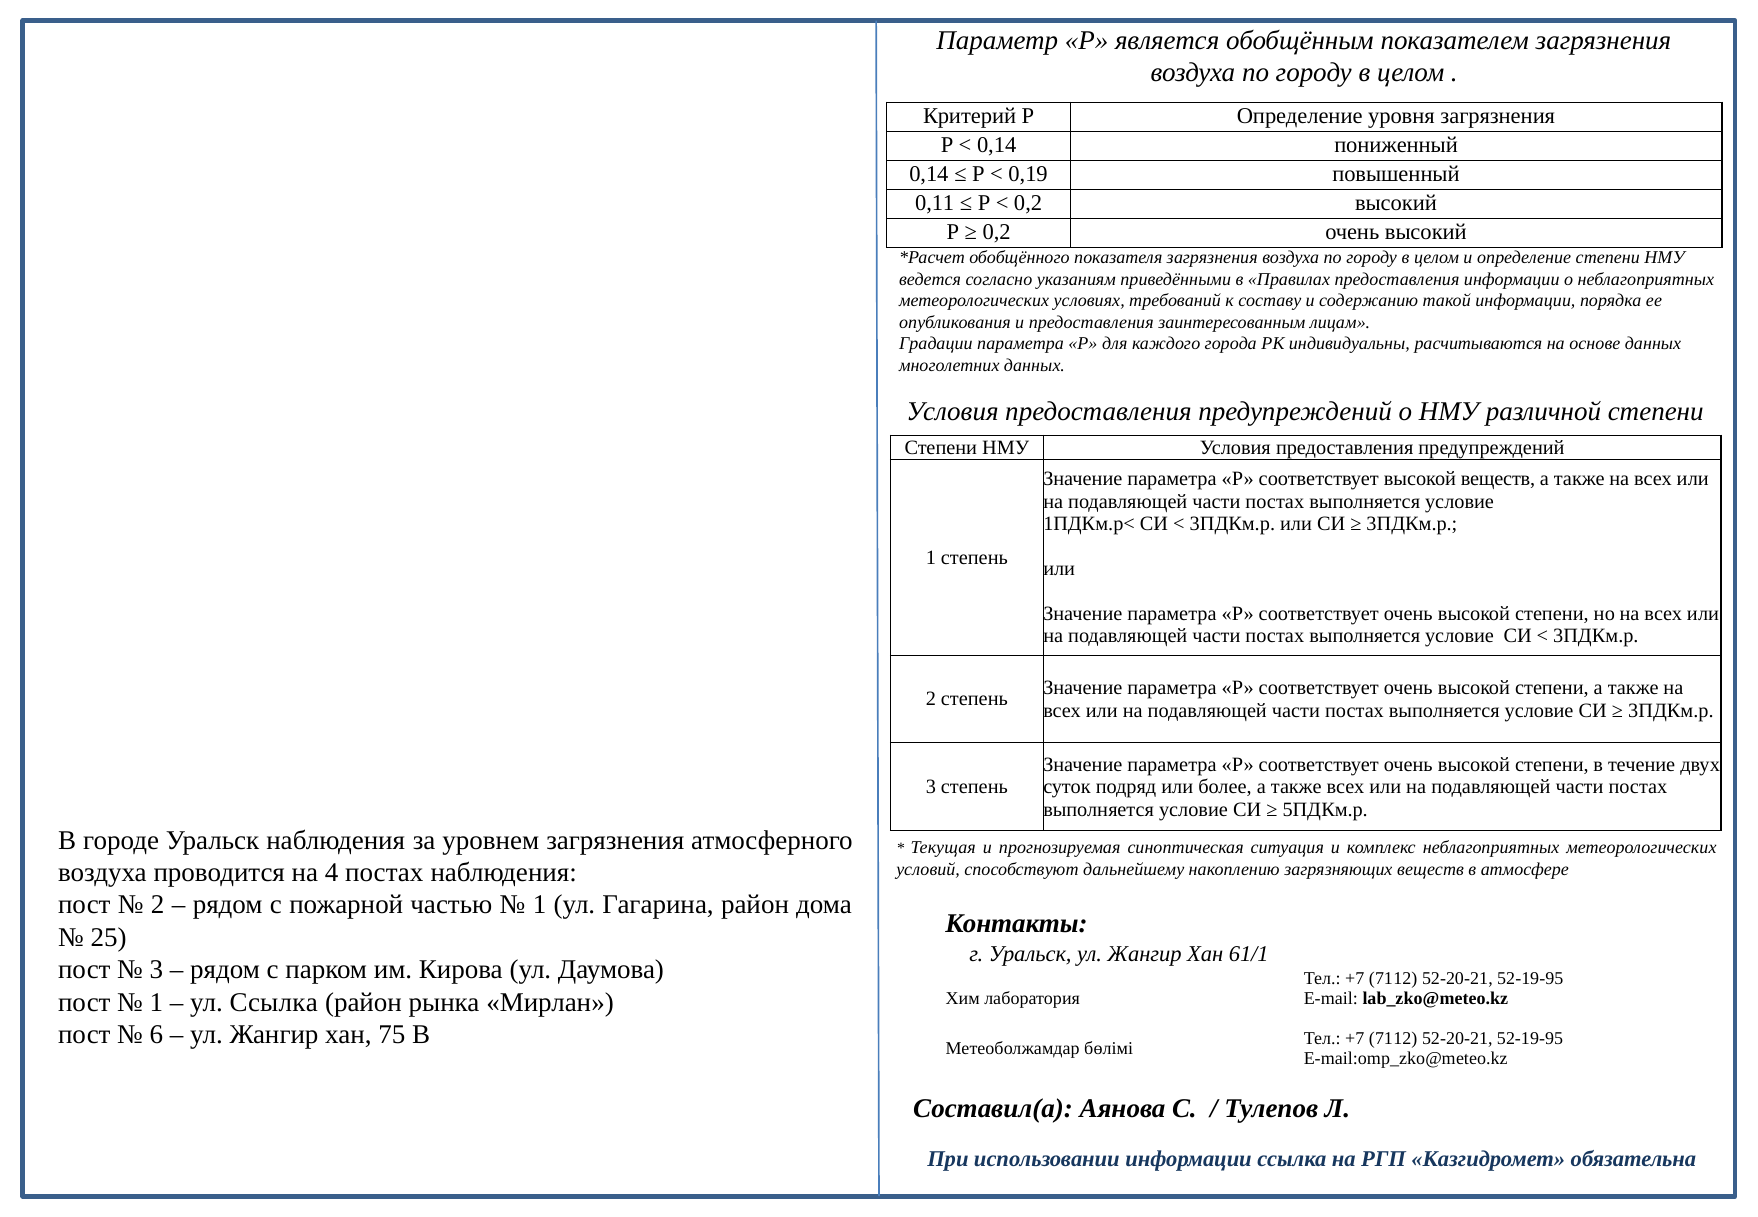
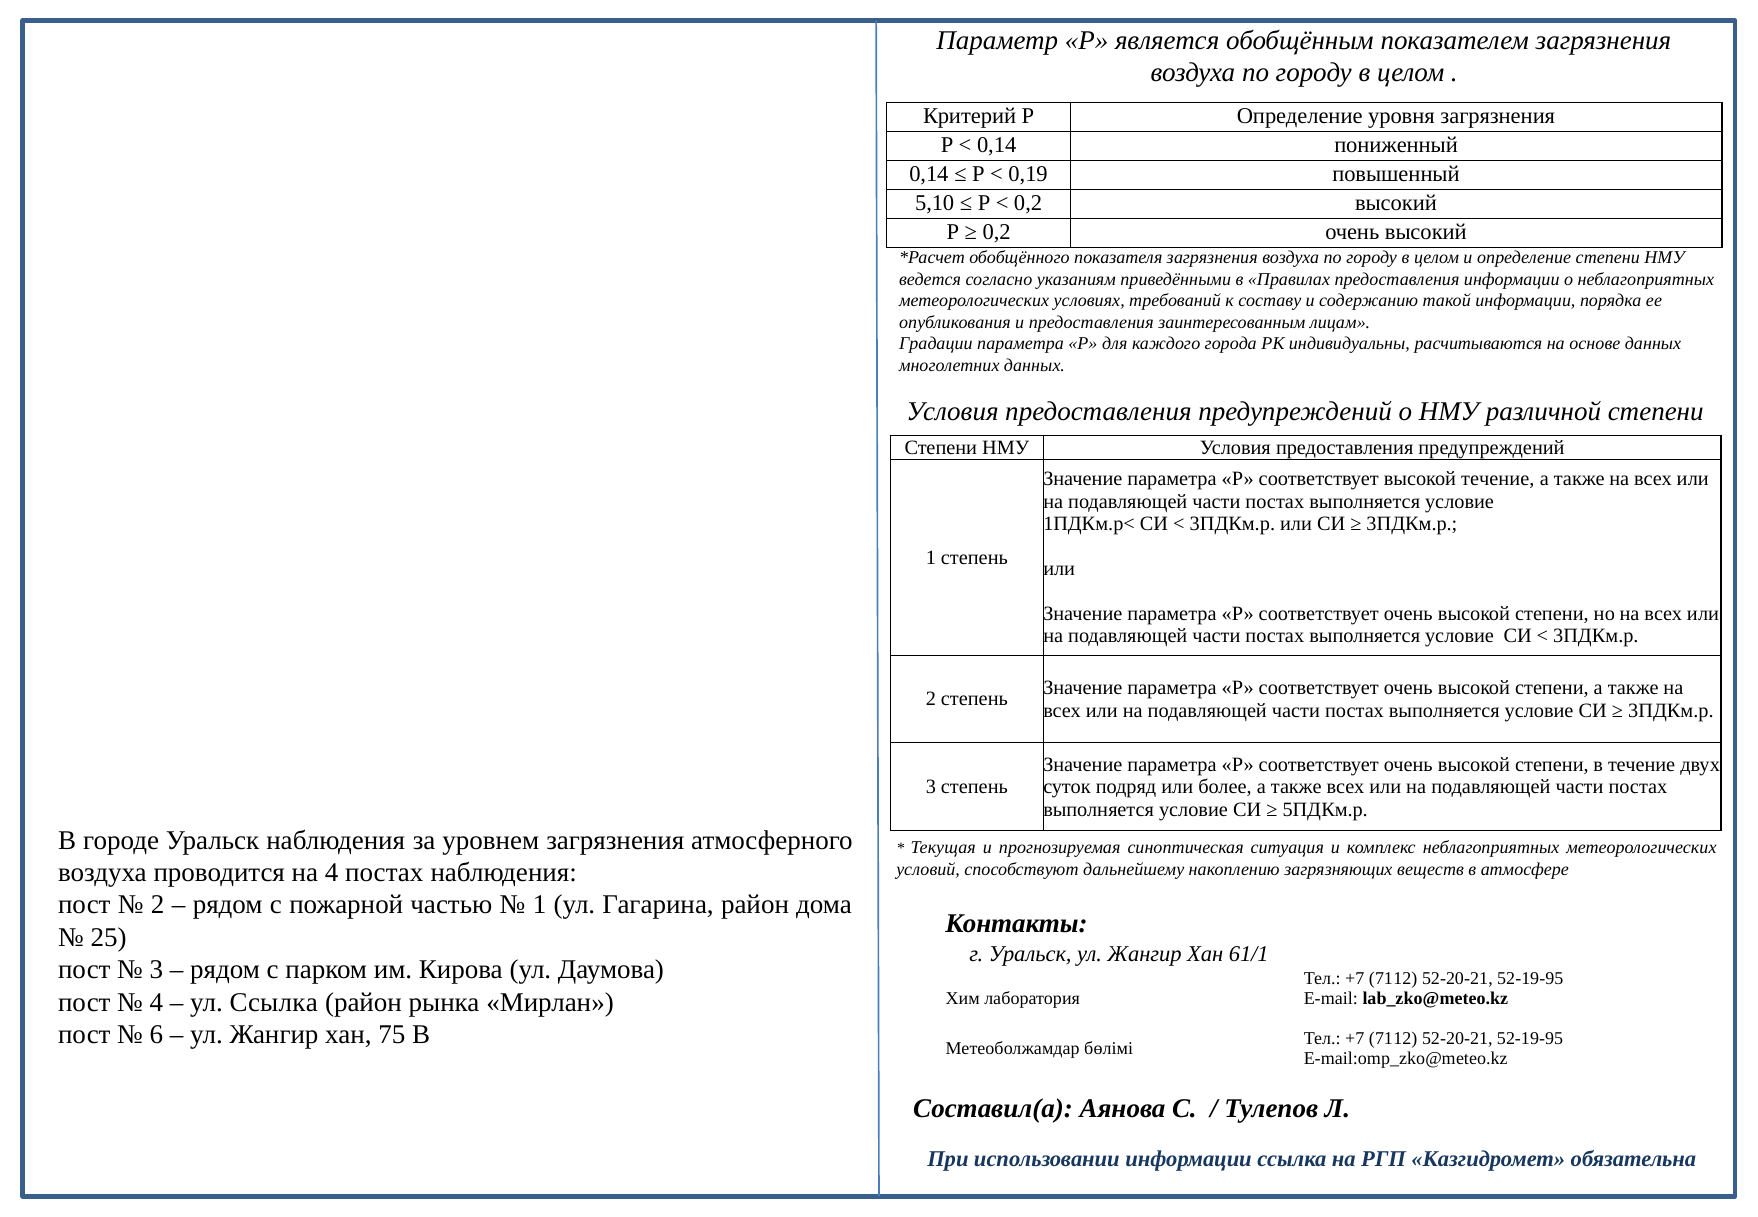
0,11: 0,11 -> 5,10 (935, 204)
высокой веществ: веществ -> течение (1498, 479)
1: 1 -> 4 (156, 1002)
